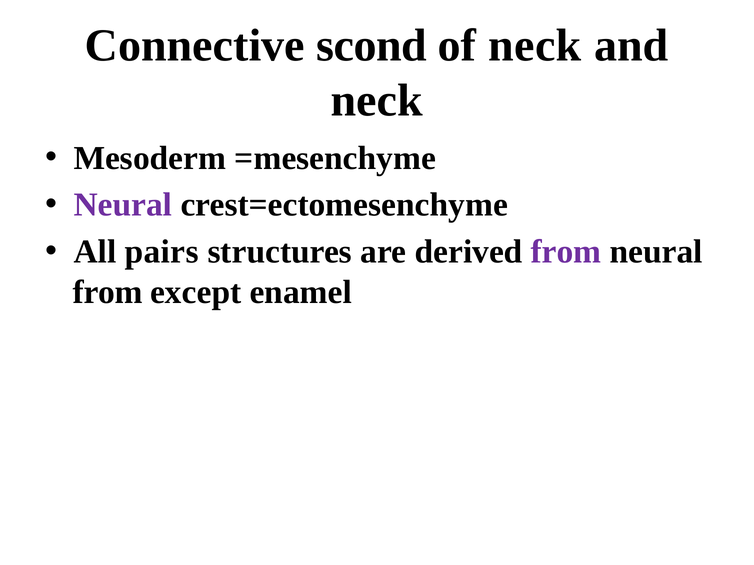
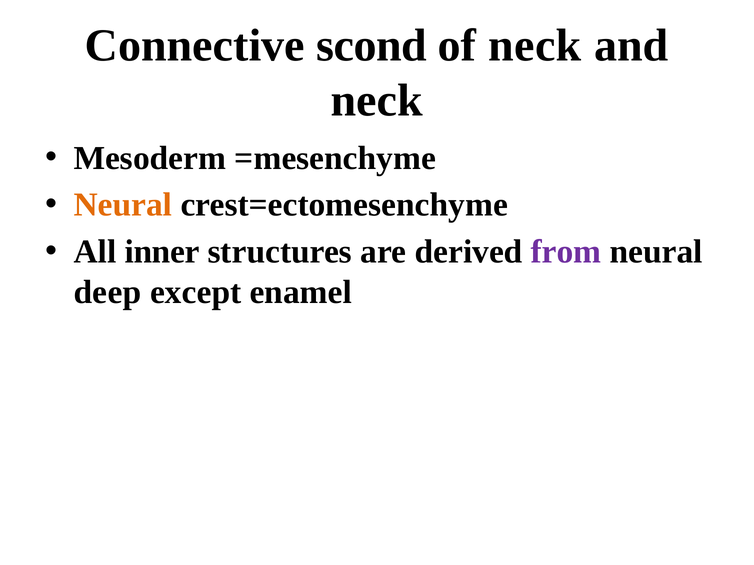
Neural colour: purple -> orange (123, 205)
pairs: pairs -> inner (162, 252)
from: from -> deep (107, 292)
